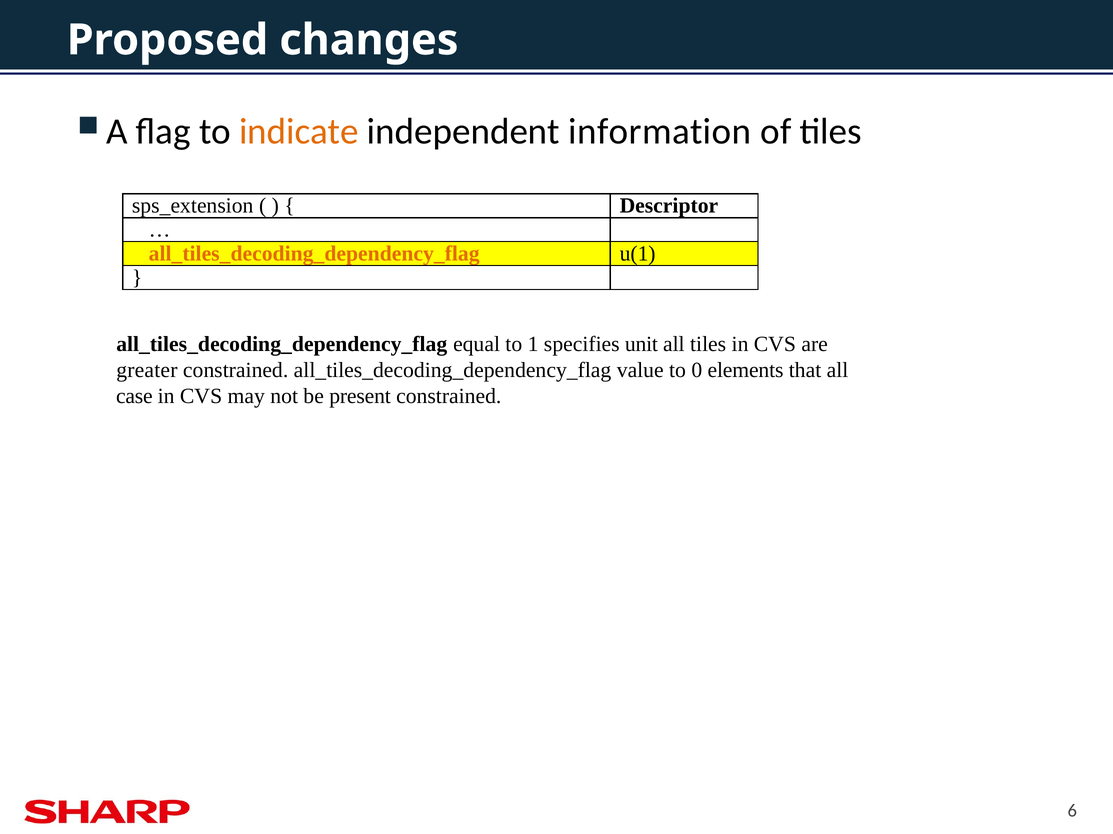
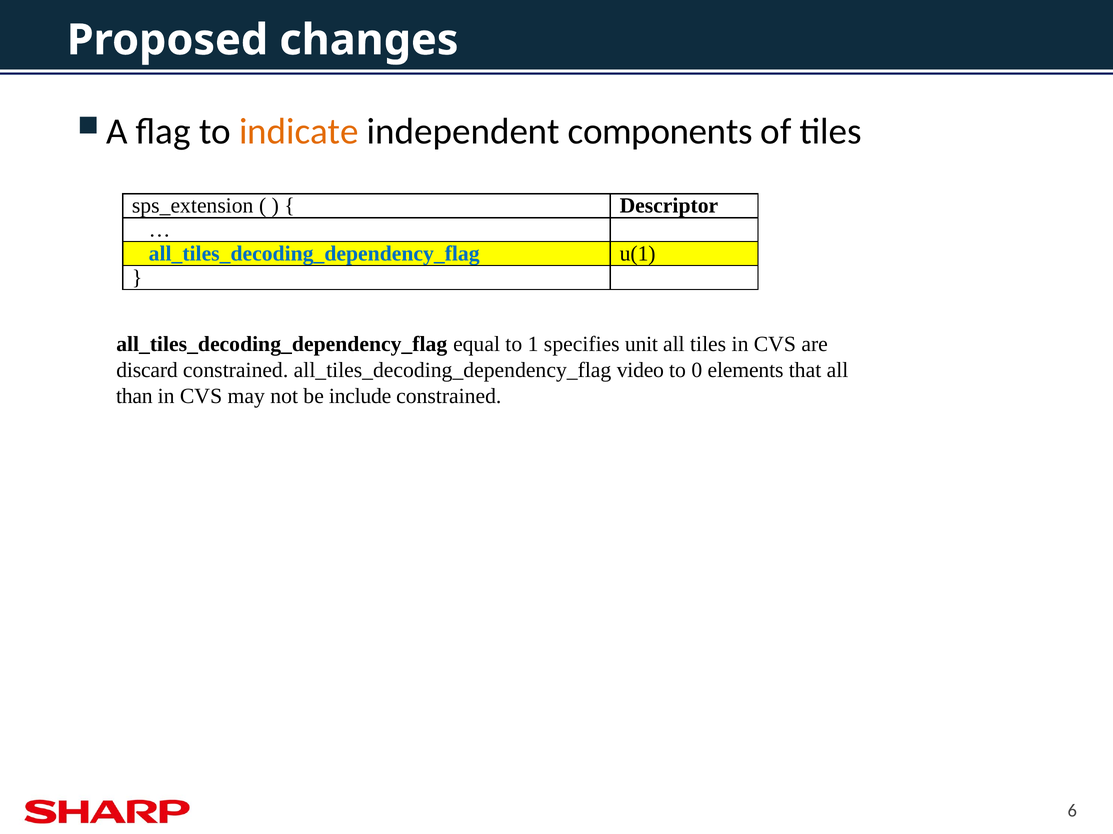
information: information -> components (660, 132)
all_tiles_decoding_dependency_flag colour: orange -> blue (314, 254)
greater: greater -> discard (147, 371)
value: value -> video (640, 371)
case: case -> than (134, 397)
present: present -> include (360, 397)
